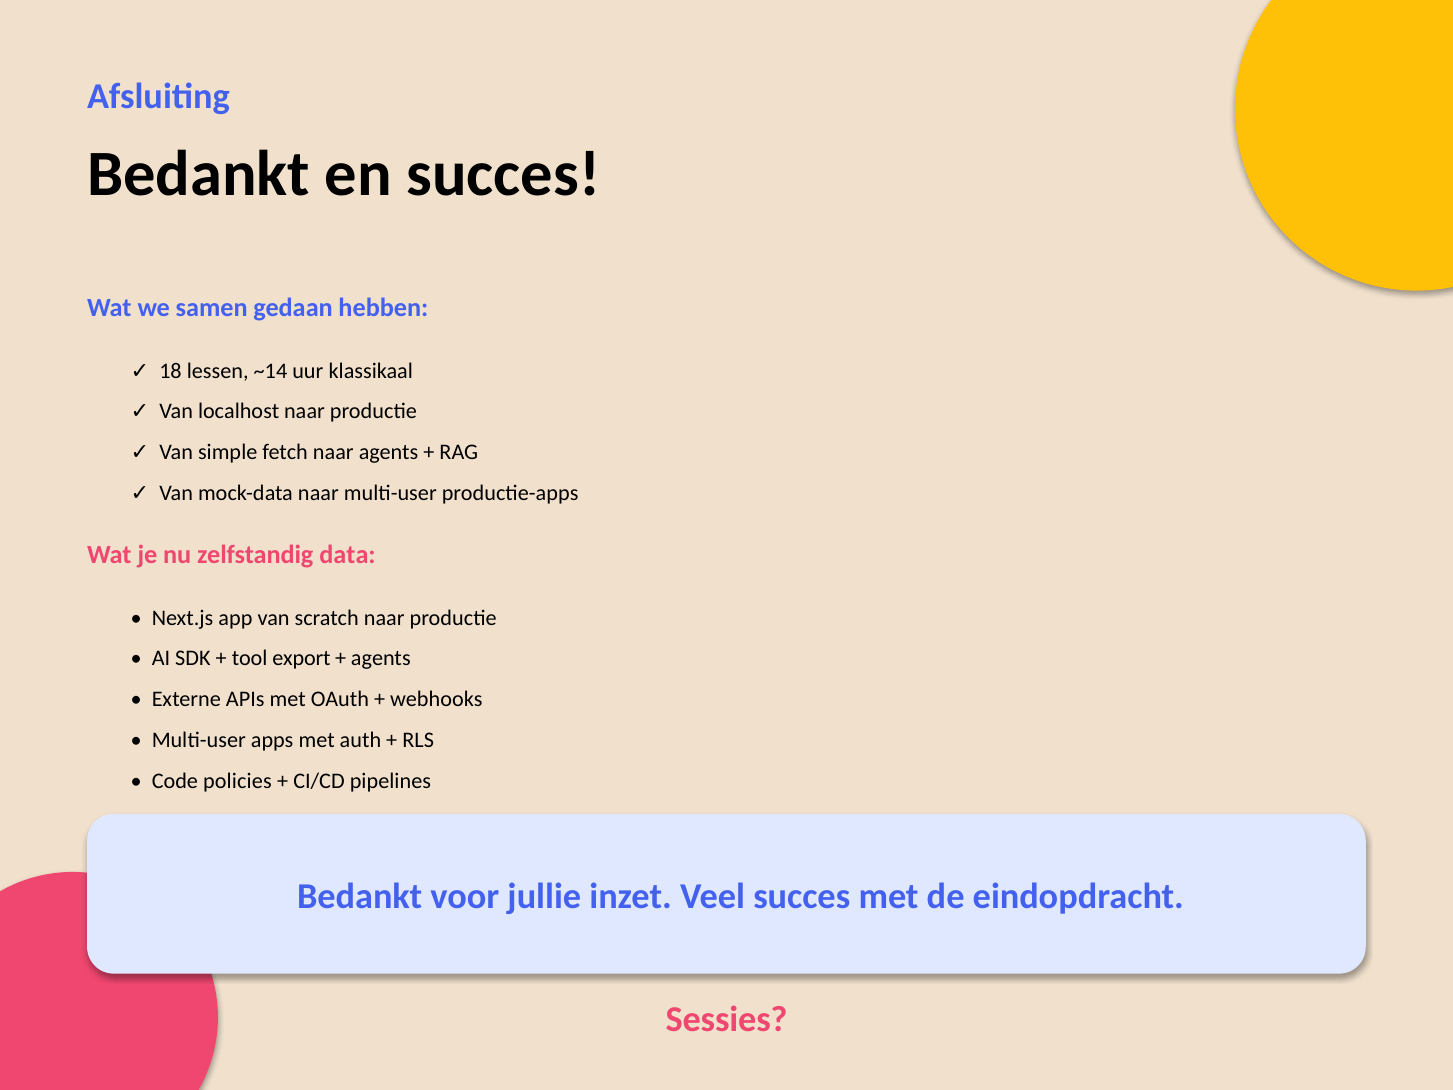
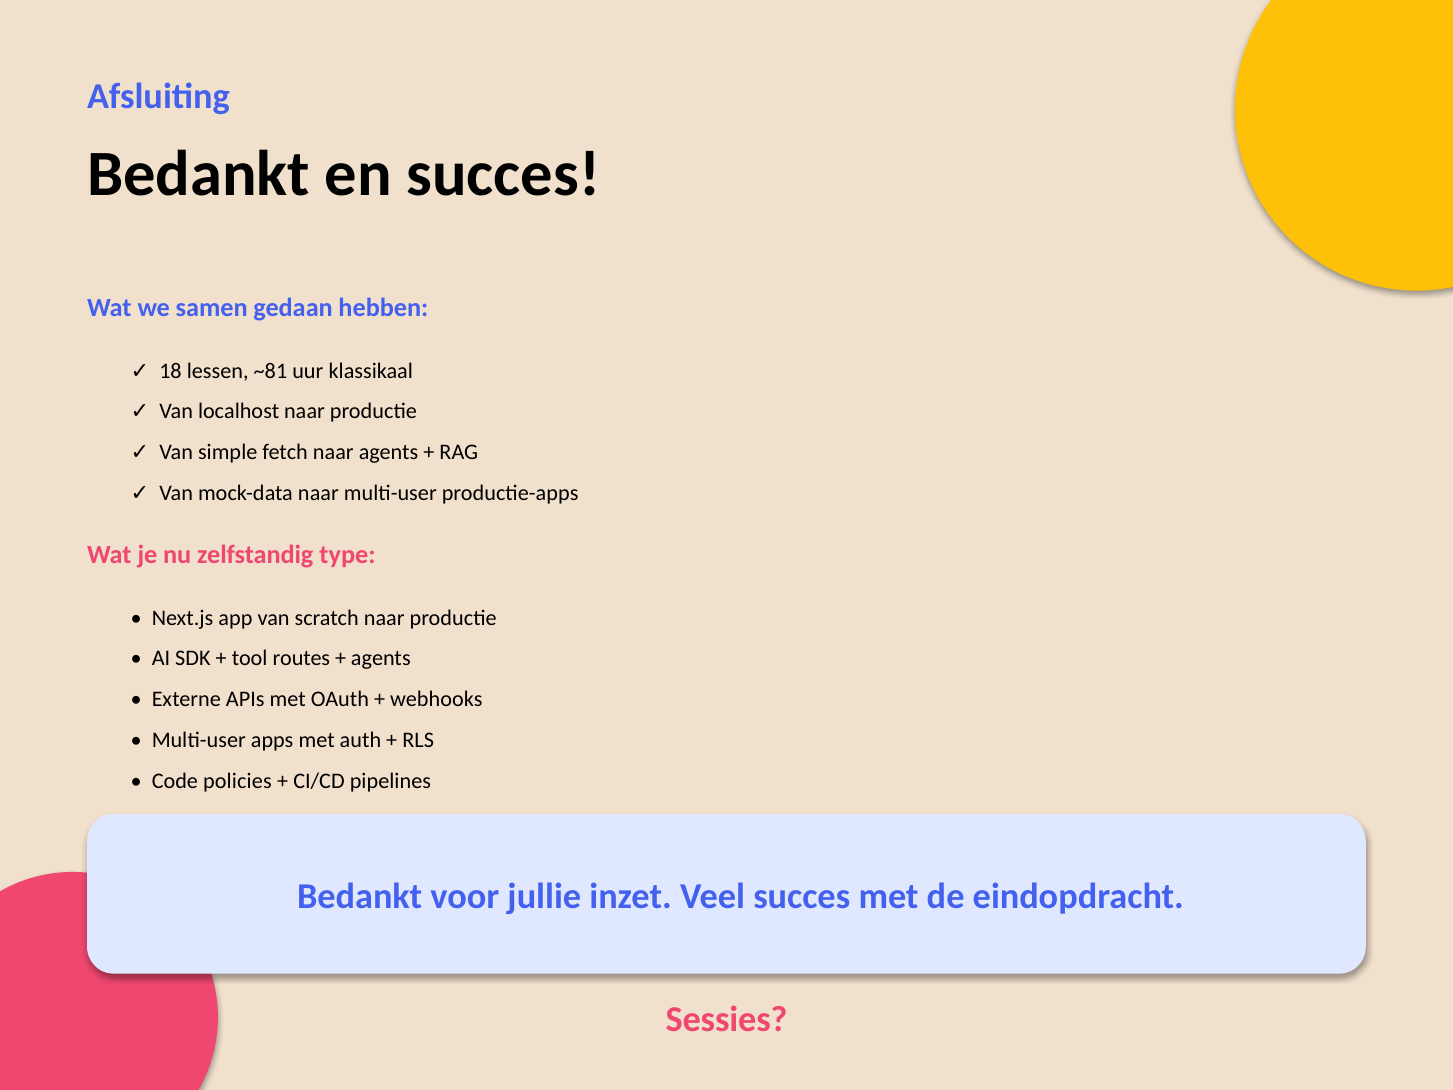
~14: ~14 -> ~81 (270, 371)
data: data -> type (348, 555)
export: export -> routes (301, 658)
